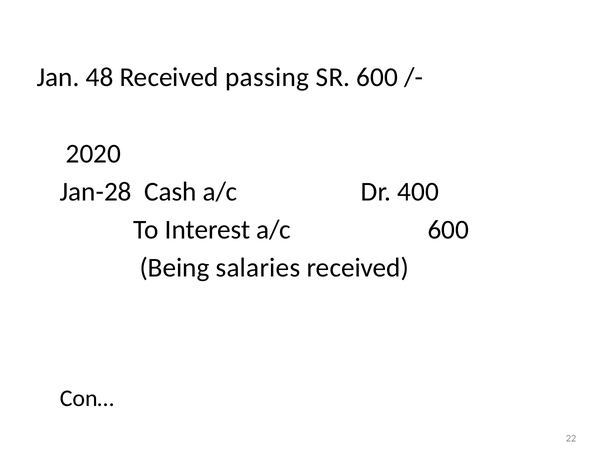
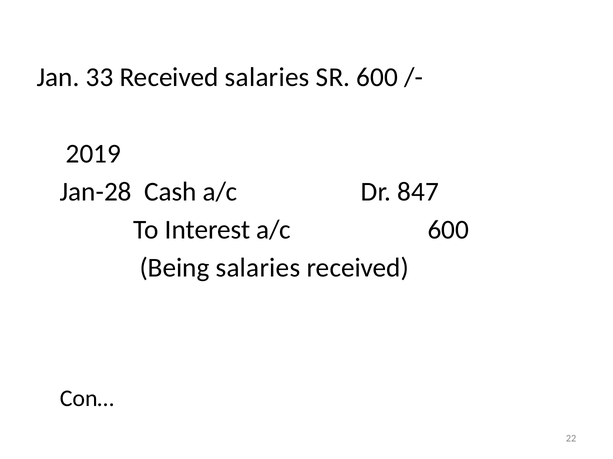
48: 48 -> 33 (100, 78)
Received passing: passing -> salaries (267, 78)
2020: 2020 -> 2019 (93, 154)
400: 400 -> 847 (418, 192)
